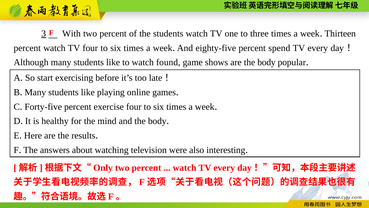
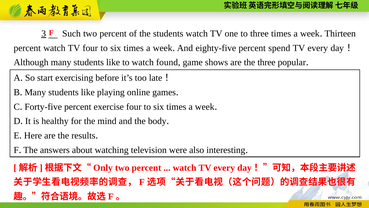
With: With -> Such (71, 33)
are the body: body -> three (266, 62)
